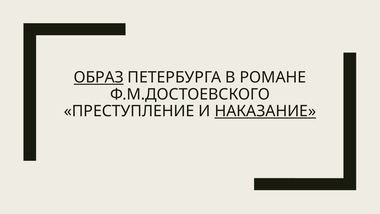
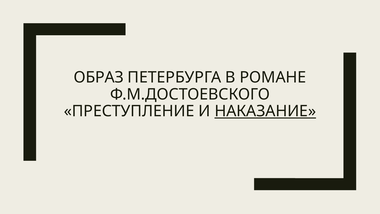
ОБРАЗ underline: present -> none (99, 77)
